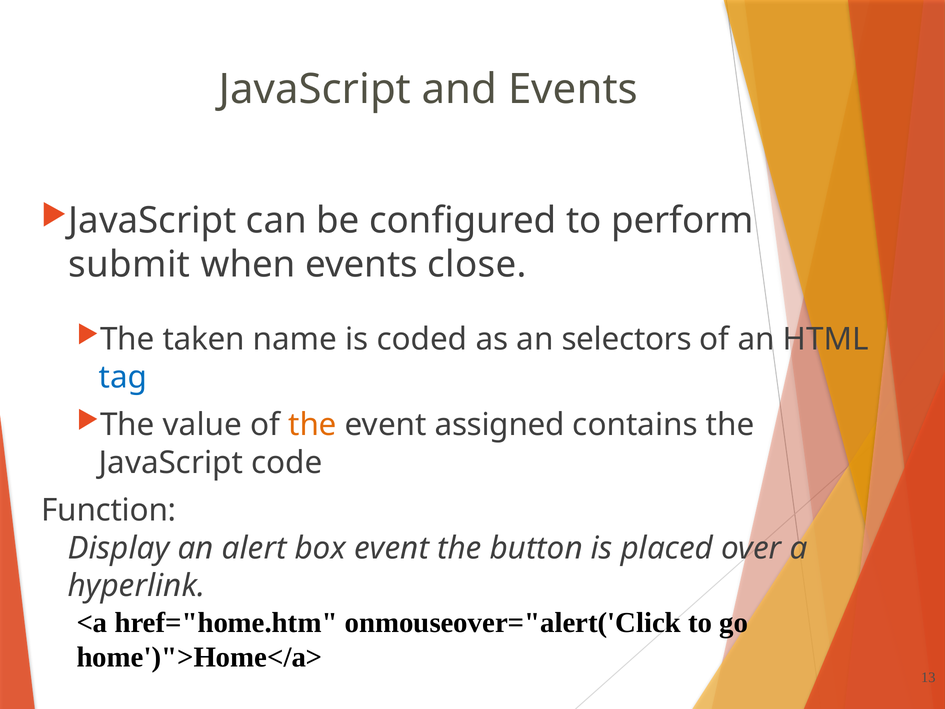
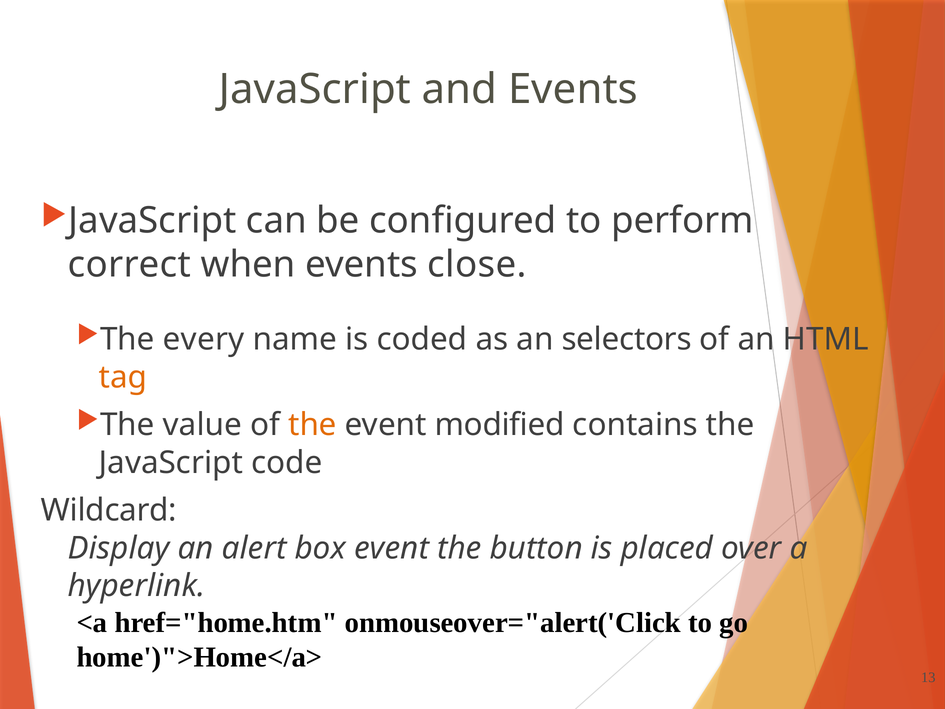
submit: submit -> correct (129, 265)
taken: taken -> every (204, 339)
tag colour: blue -> orange (123, 377)
assigned: assigned -> modified (500, 425)
Function: Function -> Wildcard (109, 510)
